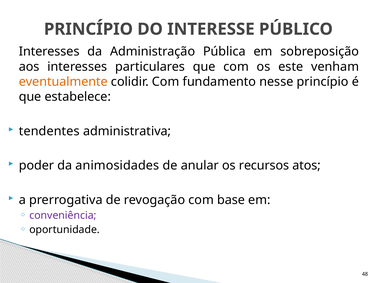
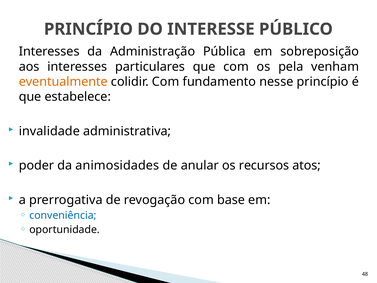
este: este -> pela (291, 67)
tendentes: tendentes -> invalidade (49, 131)
conveniência colour: purple -> blue (63, 215)
